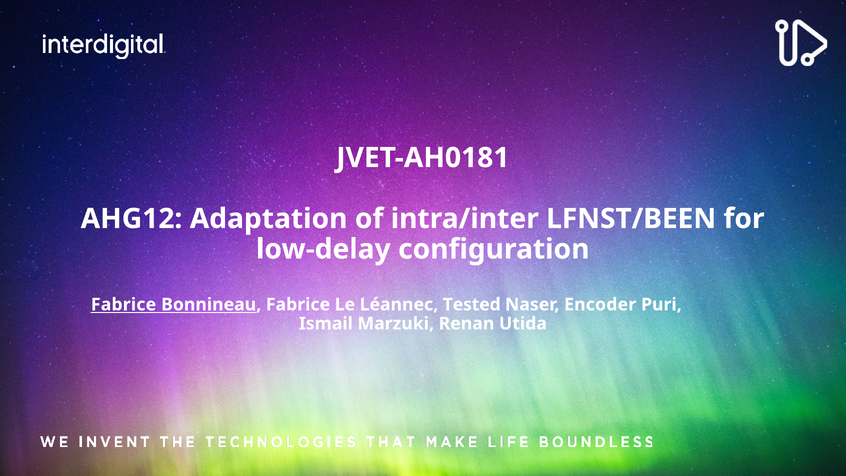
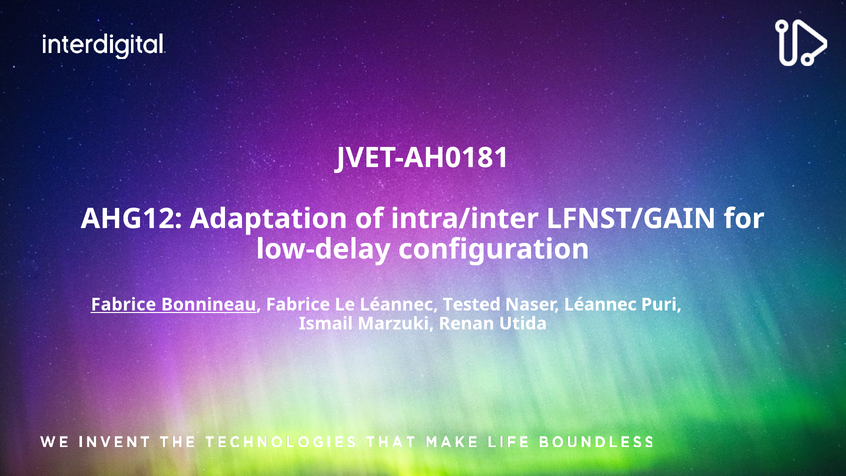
LFNST/BEEN: LFNST/BEEN -> LFNST/GAIN (631, 219)
Naser Encoder: Encoder -> Léannec (600, 304)
